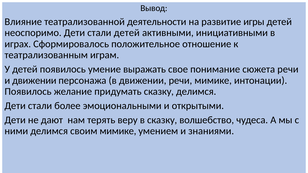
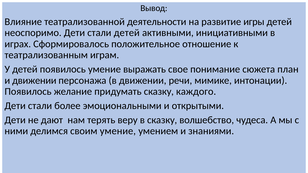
сюжета речи: речи -> план (288, 69)
сказку делимся: делимся -> каждого (196, 92)
своим мимике: мимике -> умение (118, 131)
